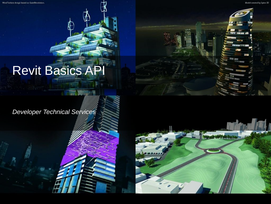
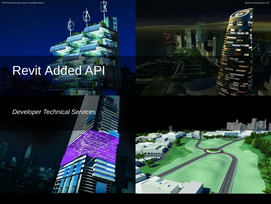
Basics: Basics -> Added (63, 70)
